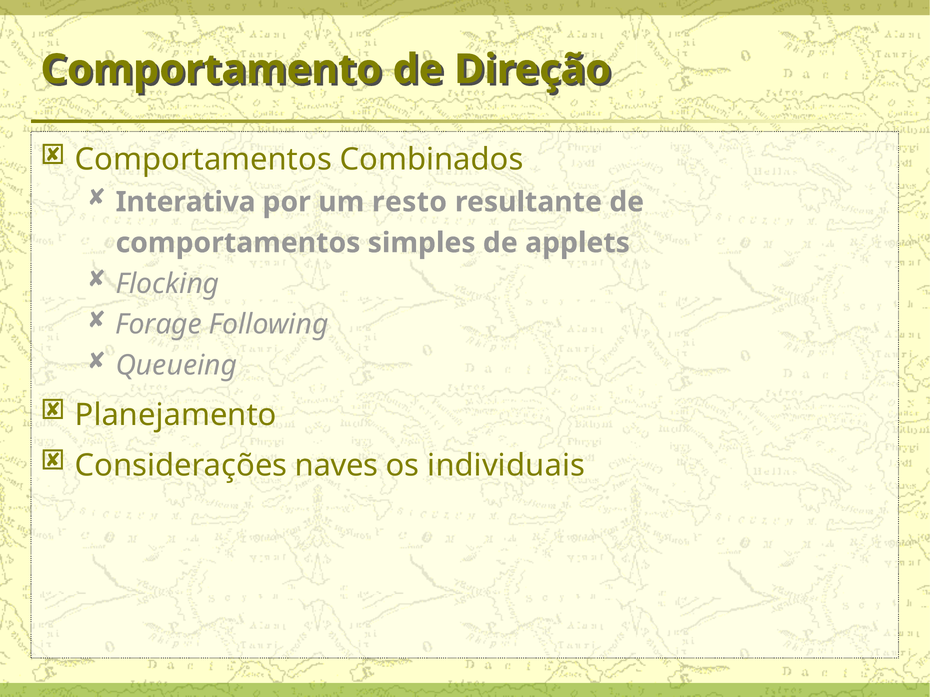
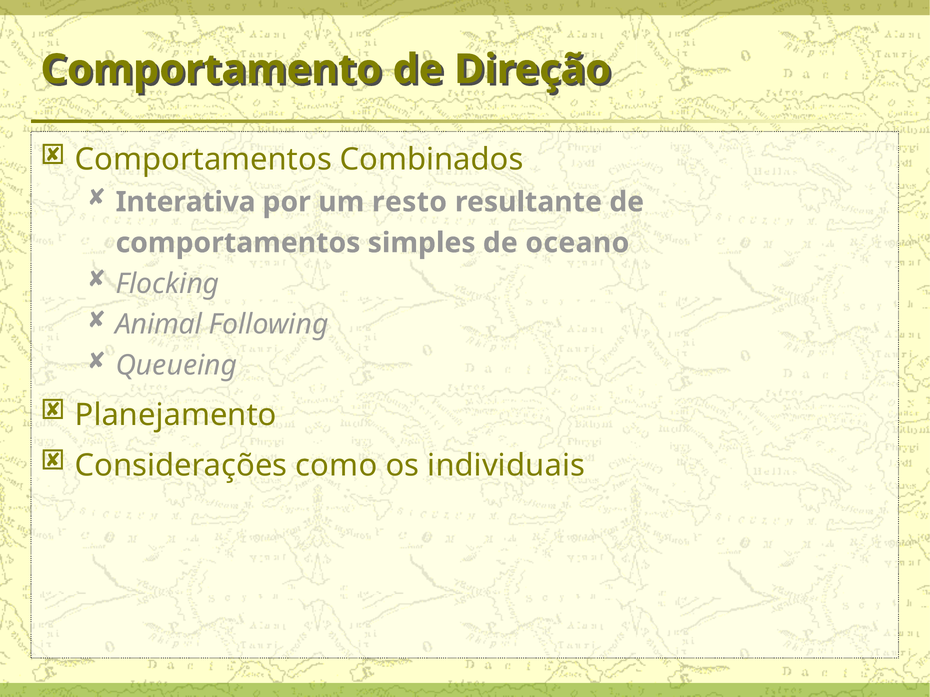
applets: applets -> oceano (577, 243)
Forage: Forage -> Animal (159, 325)
naves: naves -> como (336, 466)
